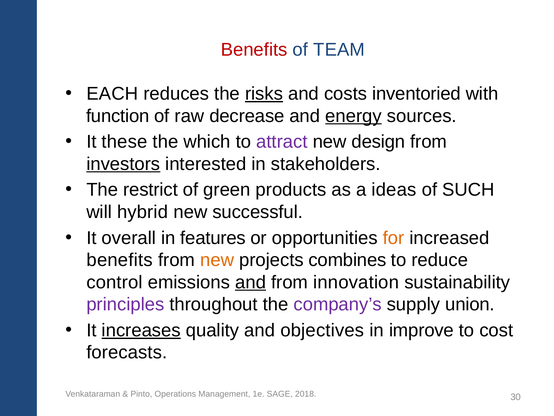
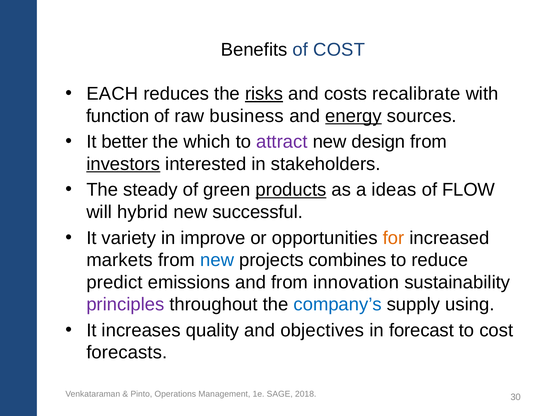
Benefits colour: red -> black (254, 50)
of TEAM: TEAM -> COST (339, 50)
inventoried: inventoried -> recalibrate (416, 94)
decrease: decrease -> business (247, 116)
these: these -> better (125, 142)
restrict: restrict -> steady (150, 190)
products underline: none -> present (291, 190)
SUCH: SUCH -> FLOW (469, 190)
overall: overall -> variety (129, 238)
features: features -> improve (213, 238)
benefits: benefits -> markets (120, 260)
new colour: orange -> blue (217, 260)
control: control -> predict (115, 282)
and underline: present -> none (251, 282)
company’s colour: purple -> blue (338, 304)
union: union -> using (470, 304)
increases underline: present -> none (141, 330)
improve: improve -> forecast (421, 330)
